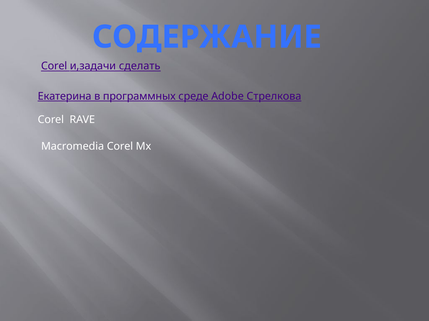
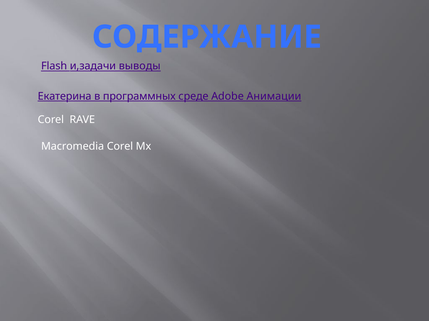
Corel: Corel -> Flash (54, 66)
сделать: сделать -> выводы (140, 66)
Стрелкова: Стрелкова -> Анимации (274, 96)
